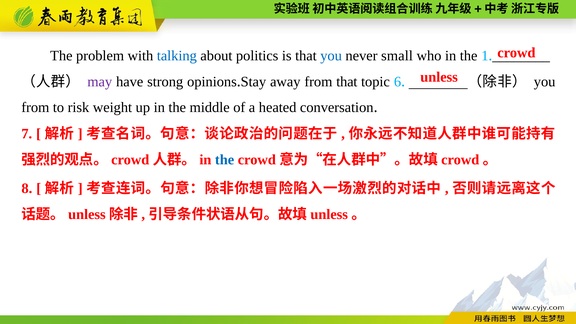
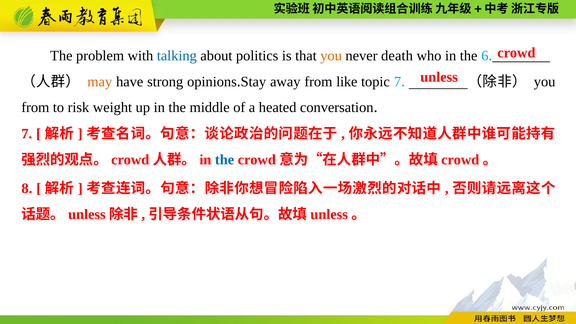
you colour: blue -> orange (331, 56)
small: small -> death (397, 56)
1: 1 -> 6 (485, 56)
may colour: purple -> orange (100, 82)
from that: that -> like (347, 82)
topic 6: 6 -> 7 (398, 82)
